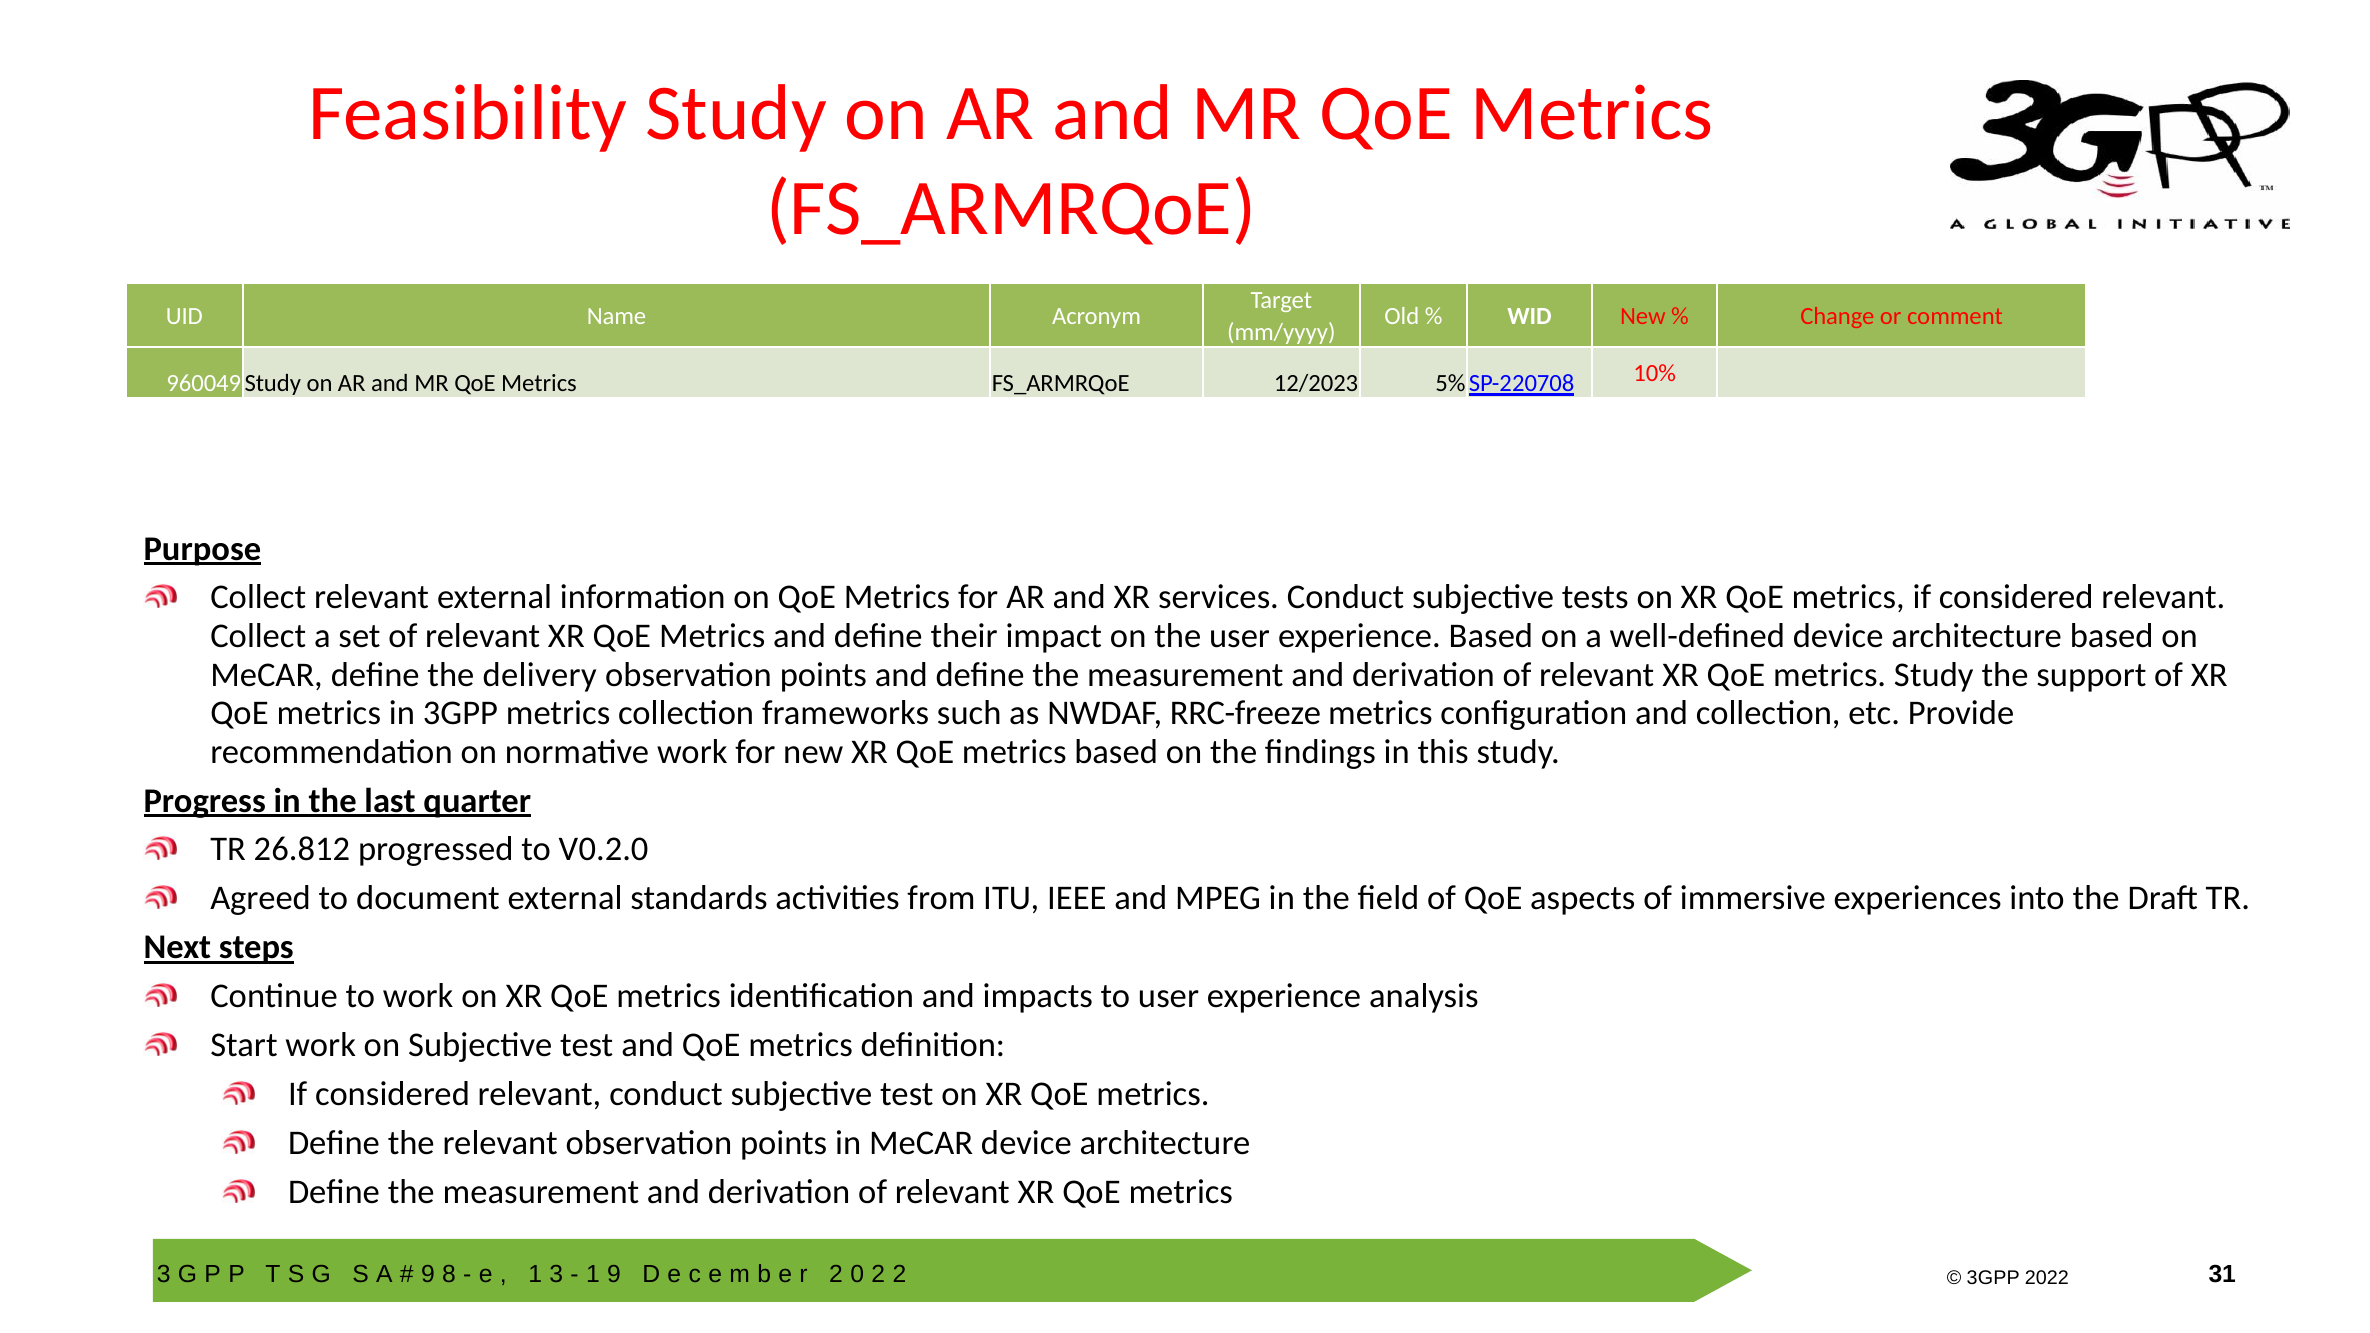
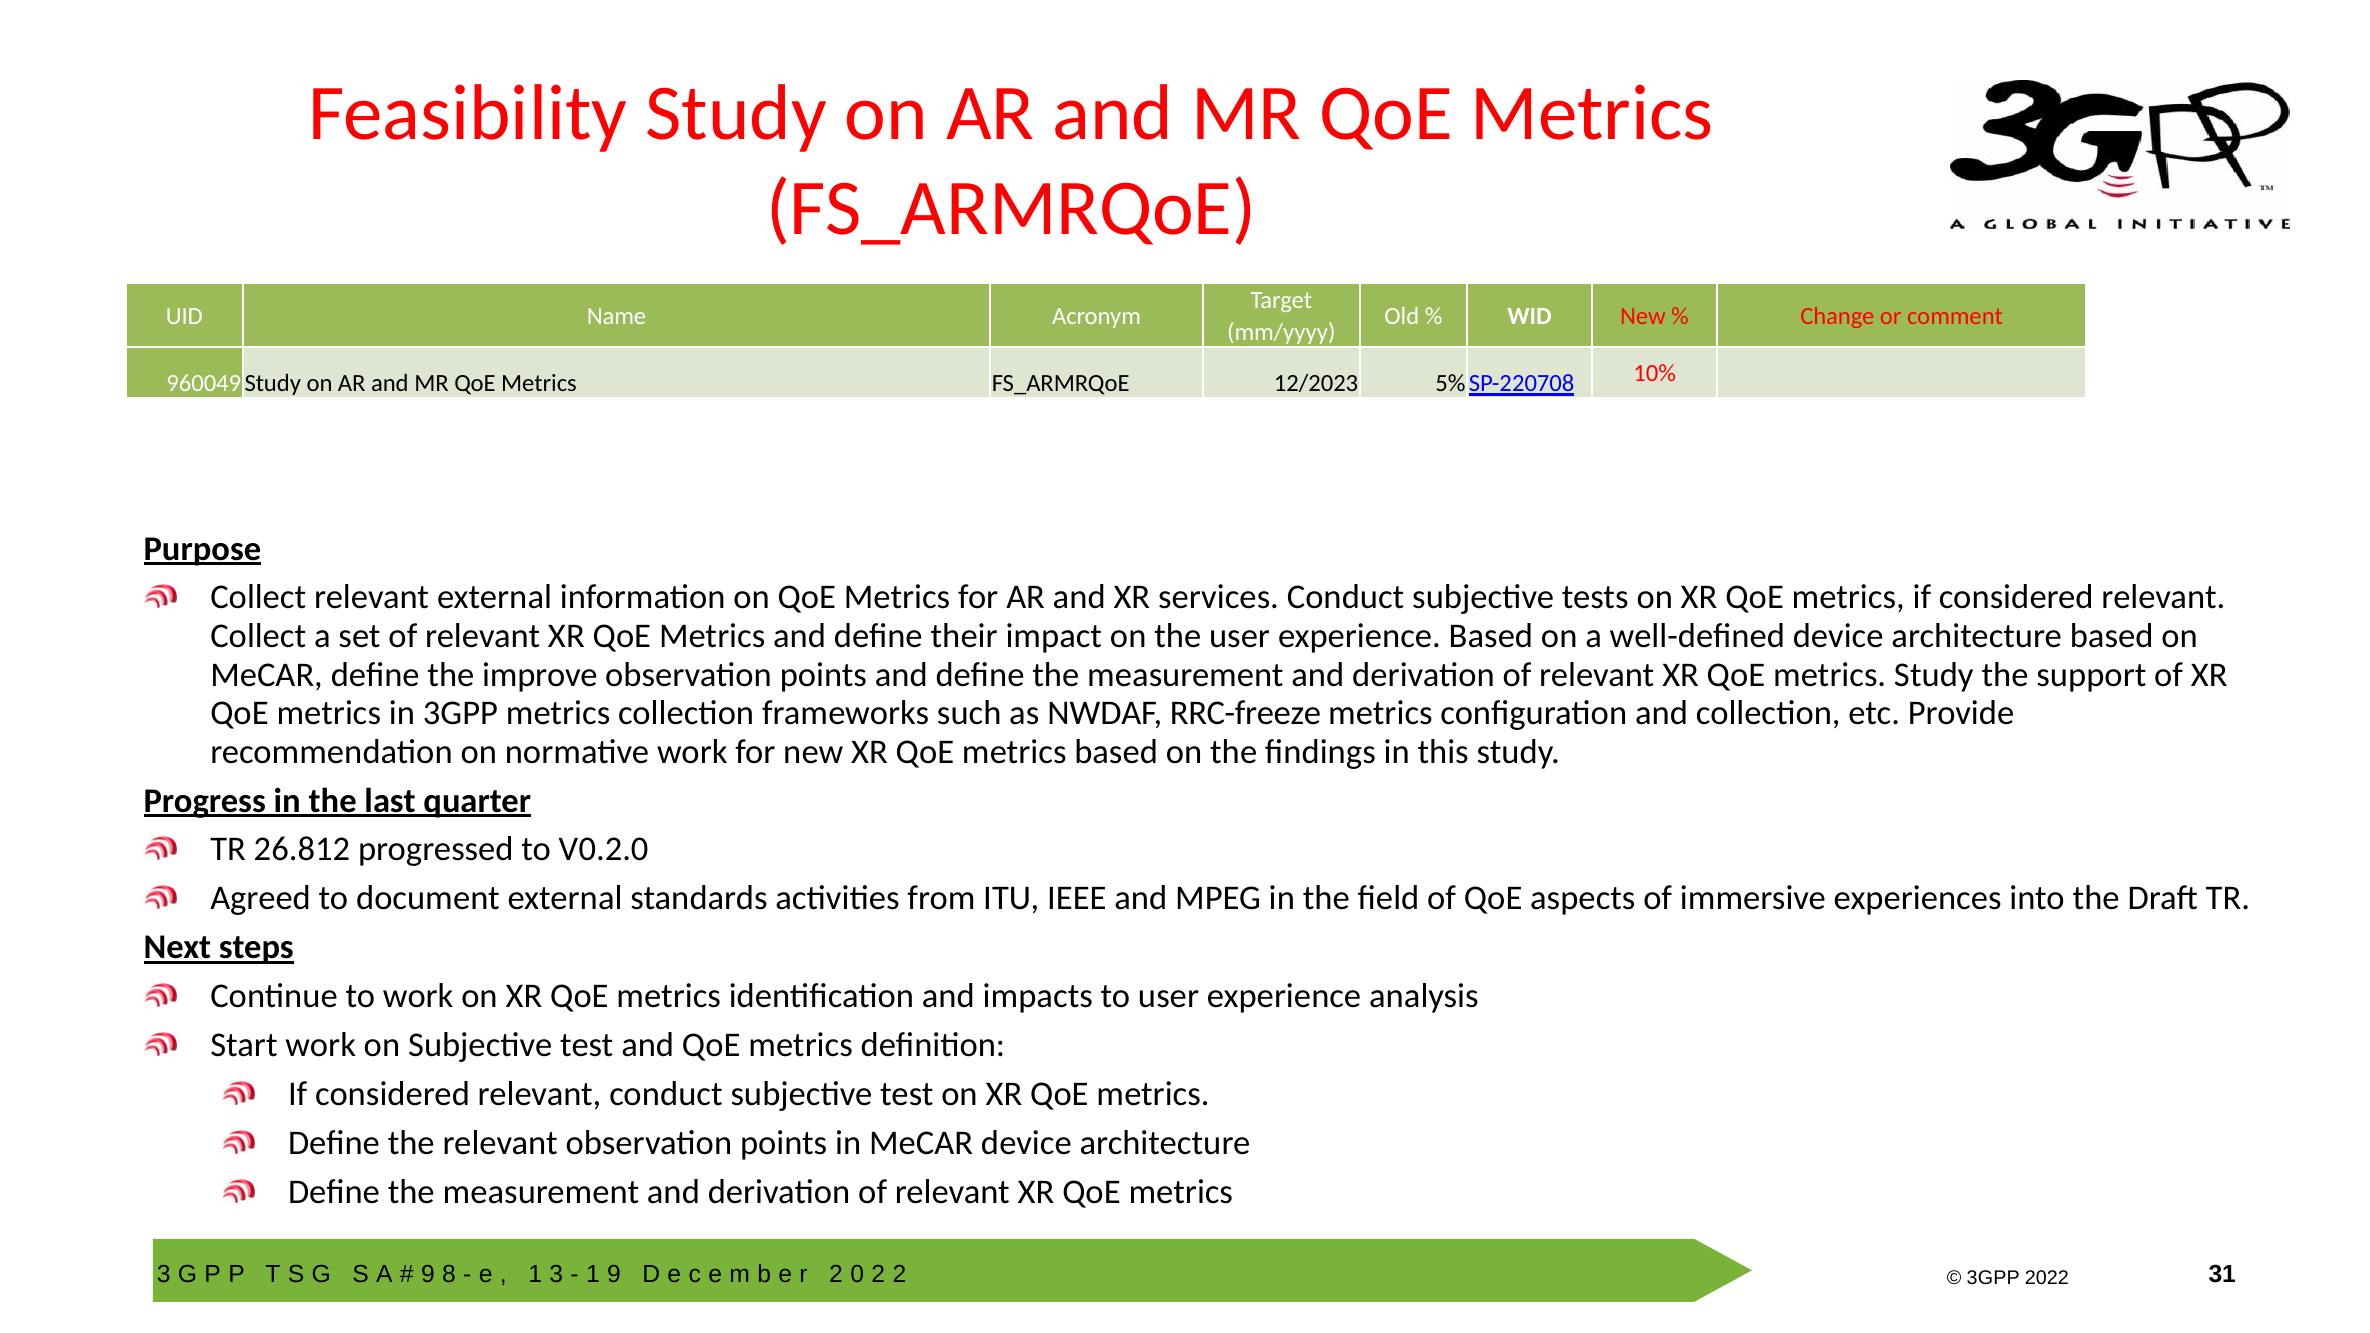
delivery: delivery -> improve (540, 675)
